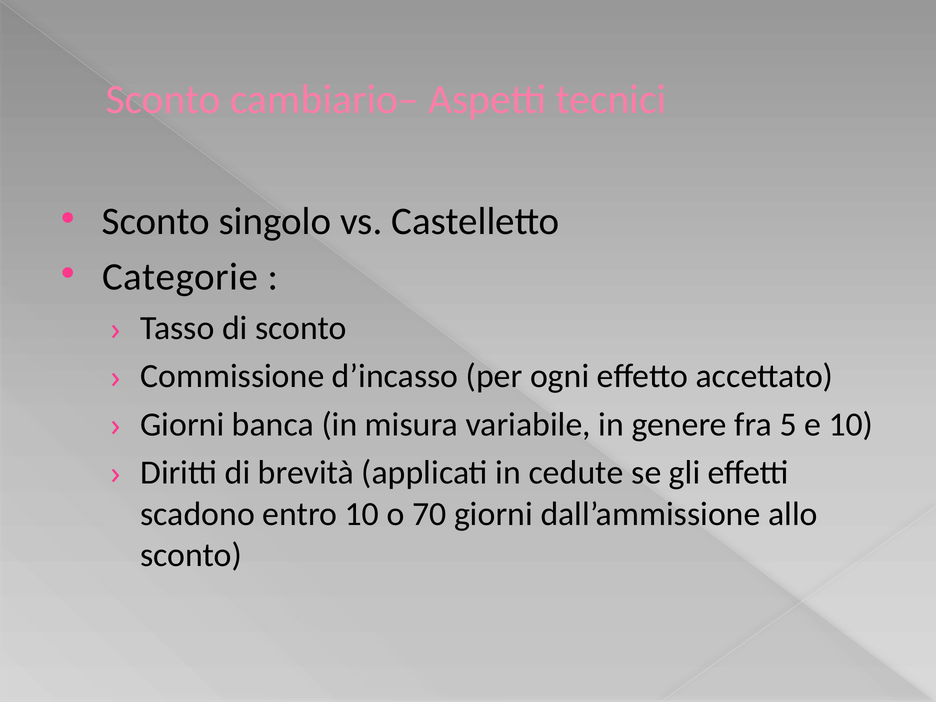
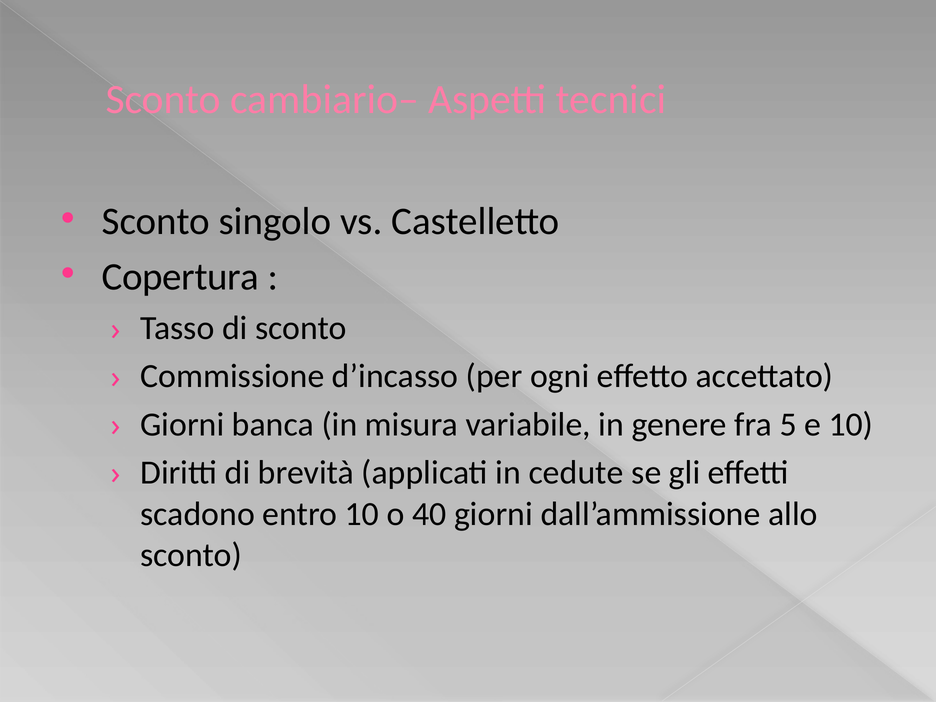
Categorie: Categorie -> Copertura (180, 277)
70: 70 -> 40 (429, 514)
